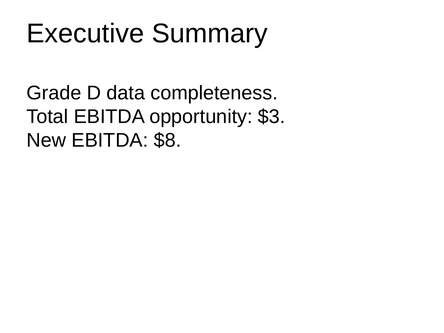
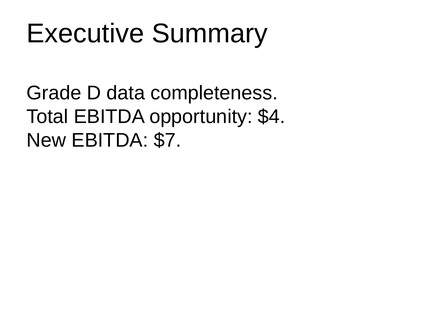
$3: $3 -> $4 (272, 117)
$8: $8 -> $7 (167, 140)
